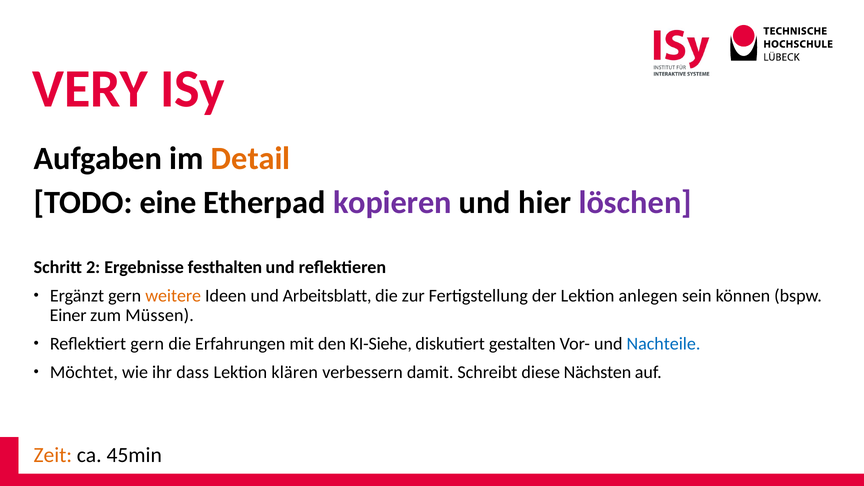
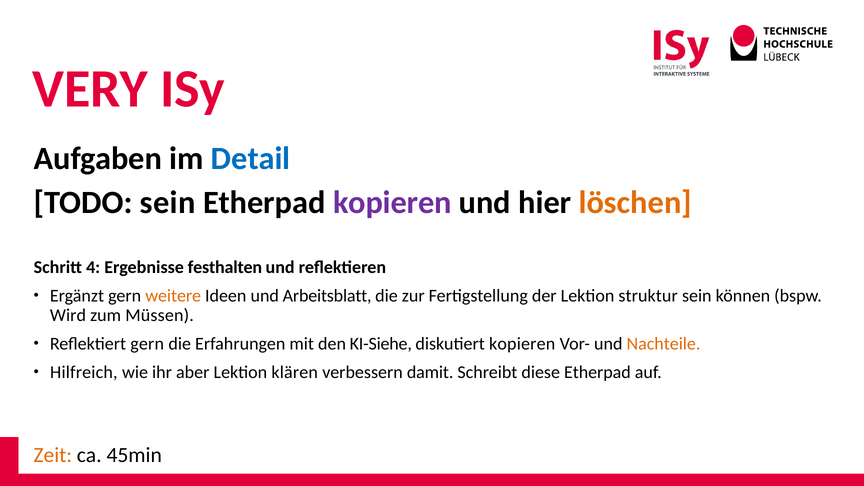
Detail colour: orange -> blue (251, 159)
TODO eine: eine -> sein (168, 203)
löschen colour: purple -> orange (635, 203)
2: 2 -> 4 (93, 267)
anlegen: anlegen -> struktur (648, 296)
Einer: Einer -> Wird (68, 315)
diskutiert gestalten: gestalten -> kopieren (522, 344)
Nachteile colour: blue -> orange (664, 344)
Möchtet: Möchtet -> Hilfreich (84, 372)
dass: dass -> aber (193, 372)
diese Nächsten: Nächsten -> Etherpad (597, 372)
